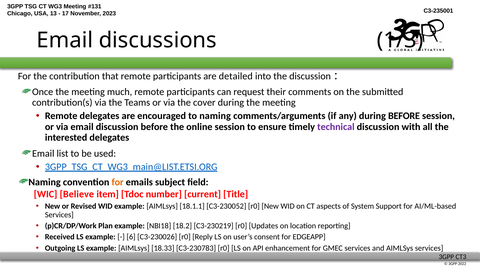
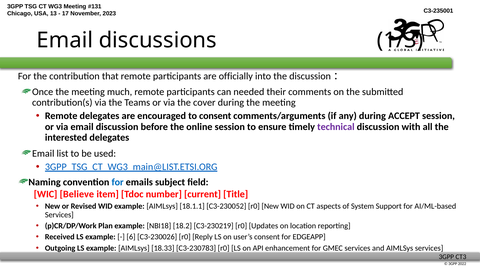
detailed: detailed -> officially (236, 76)
request: request -> needed (249, 92)
to naming: naming -> consent (215, 116)
during BEFORE: BEFORE -> ACCEPT (404, 116)
for colour: orange -> blue (118, 182)
